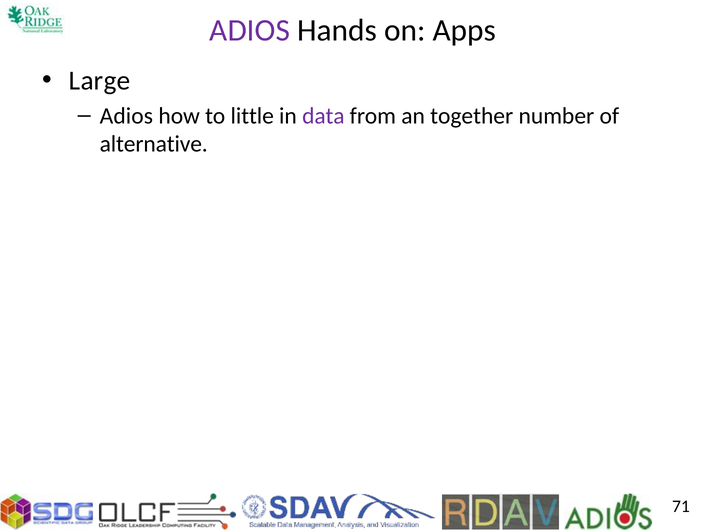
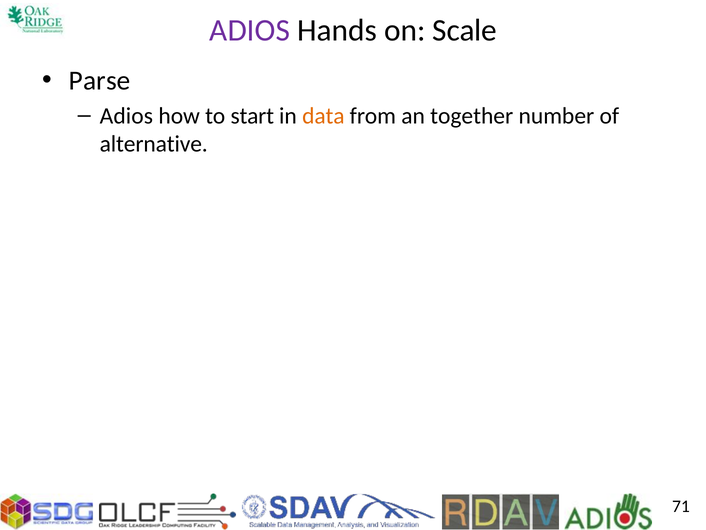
Apps: Apps -> Scale (465, 30)
Large: Large -> Parse (100, 81)
little: little -> start (252, 116)
data colour: purple -> orange (323, 116)
